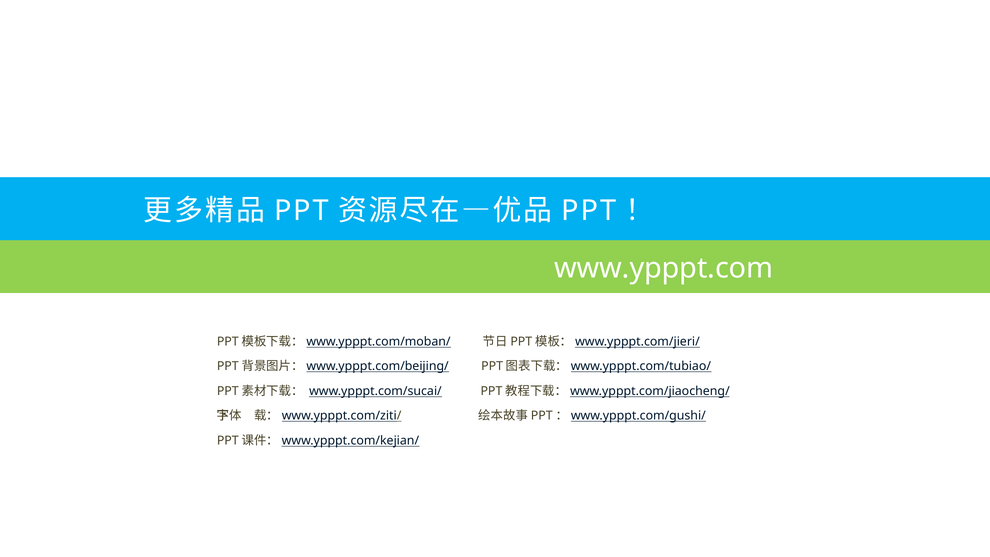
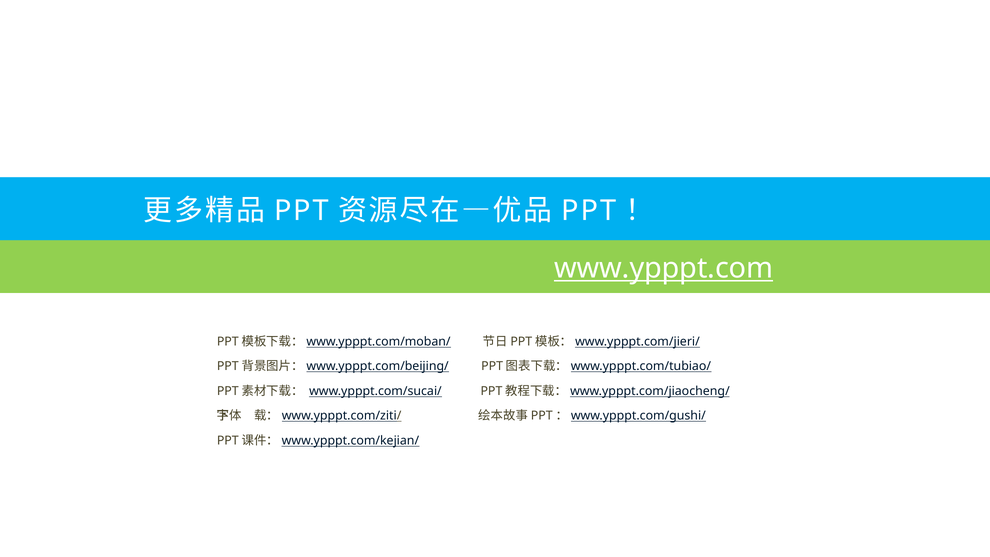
www.ypppt.com underline: none -> present (664, 268)
